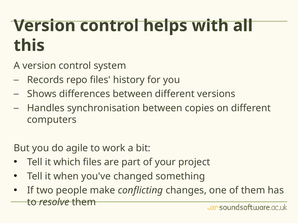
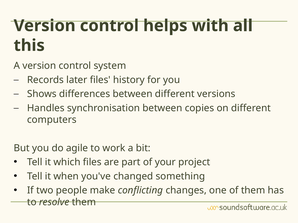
repo: repo -> later (77, 80)
